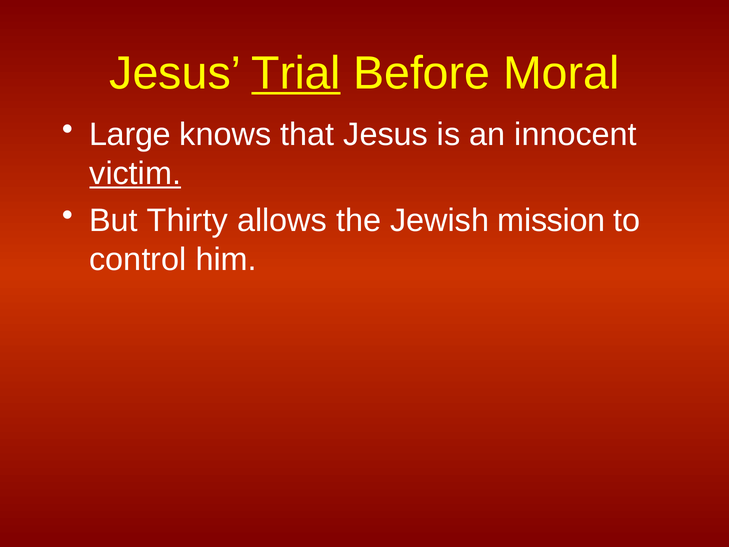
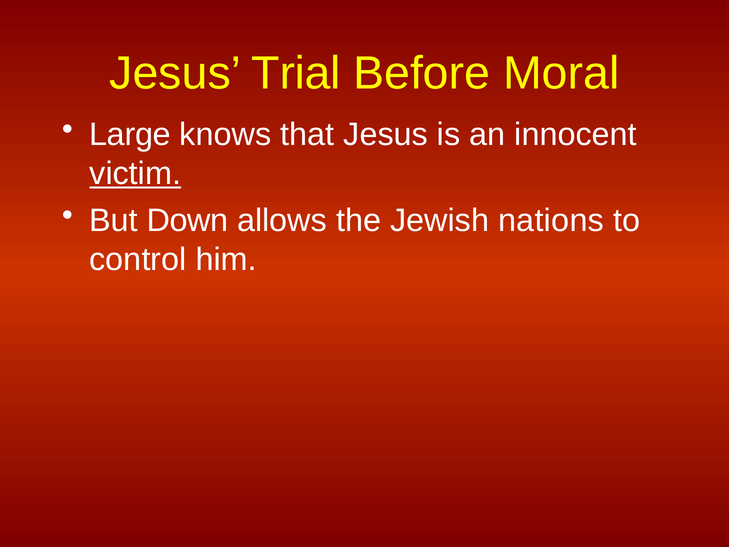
Trial underline: present -> none (296, 73)
Thirty: Thirty -> Down (188, 221)
mission: mission -> nations (551, 221)
